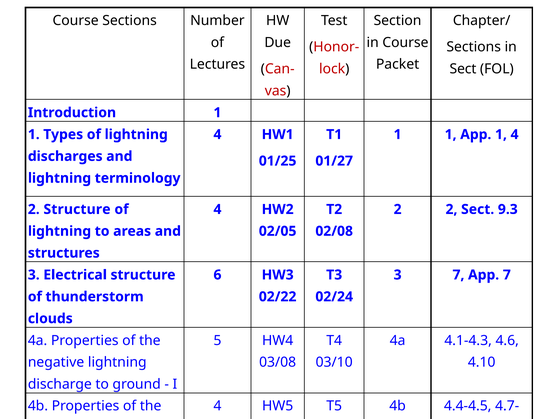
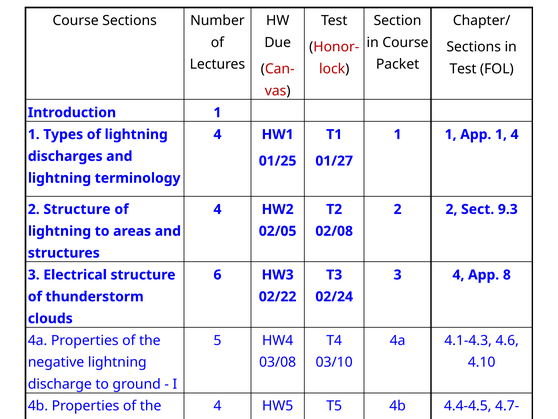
Sect: Sect -> Test (463, 69)
3 7: 7 -> 4 (458, 275)
App 7: 7 -> 8 (507, 275)
